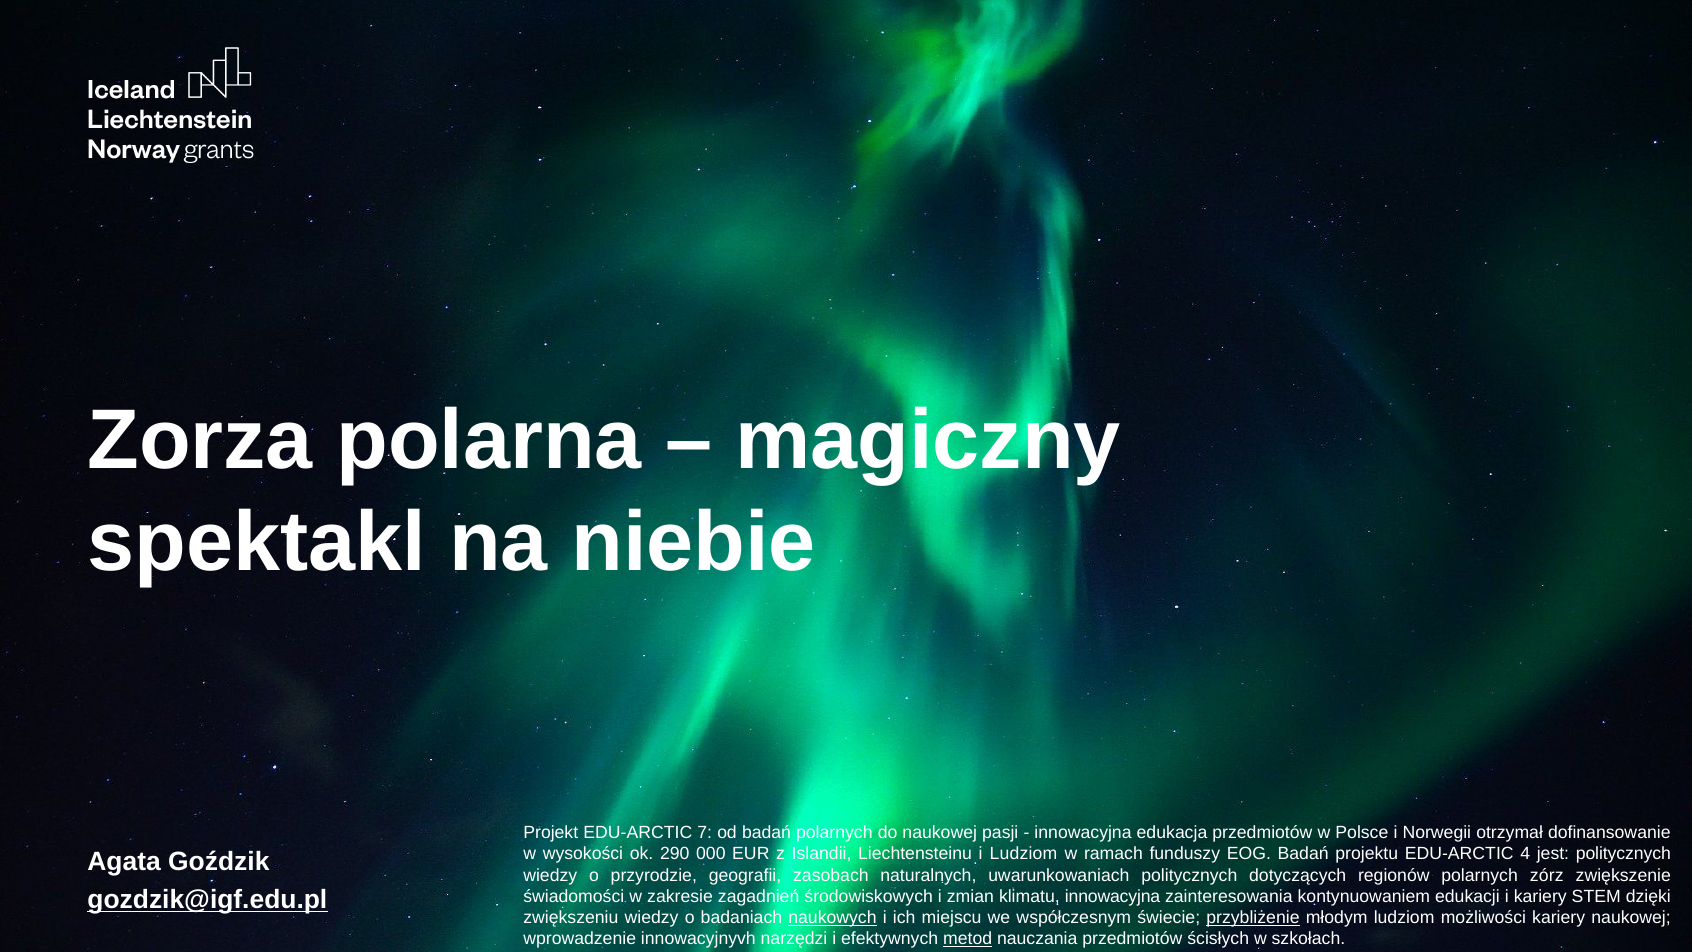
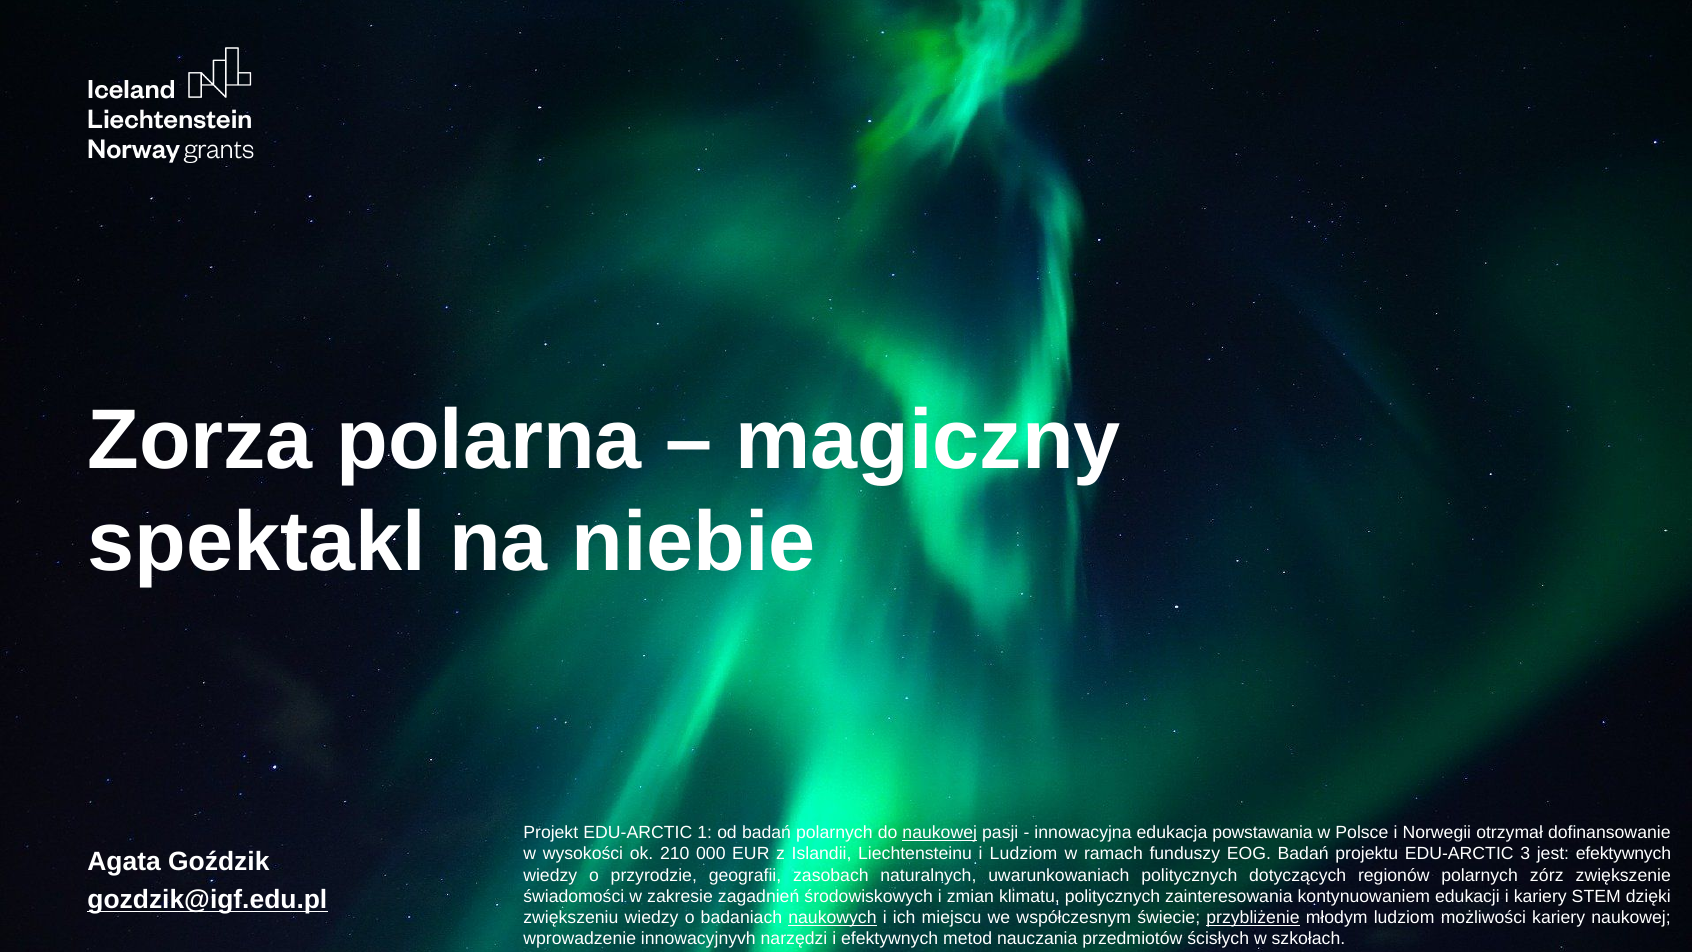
7: 7 -> 1 (705, 833)
naukowej underline: none -> present (940, 833)
edukacja przedmiotów: przedmiotów -> powstawania (1263, 833)
290: 290 -> 210 (675, 854)
4: 4 -> 3 (1525, 854)
jest politycznych: politycznych -> efektywnych (1623, 854)
klimatu innowacyjna: innowacyjna -> politycznych (1113, 896)
metod underline: present -> none (968, 939)
